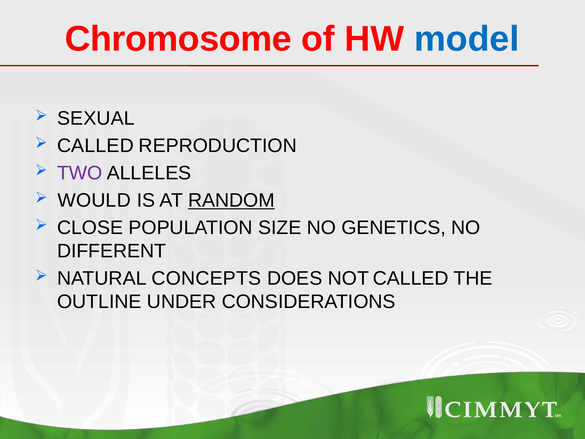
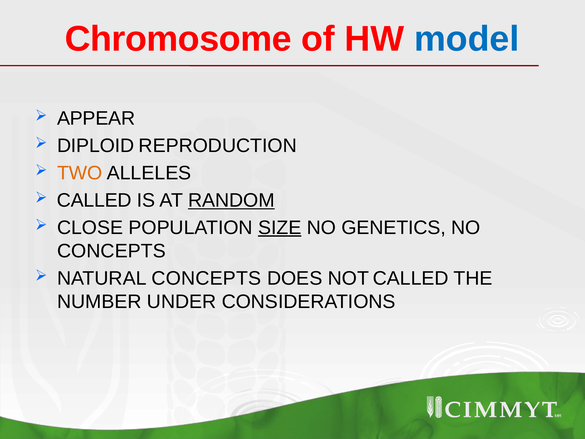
SEXUAL: SEXUAL -> APPEAR (96, 118)
CALLED: CALLED -> DIPLOID (96, 146)
TWO colour: purple -> orange (80, 173)
WOULD: WOULD -> CALLED (94, 200)
SIZE underline: none -> present (280, 228)
DIFFERENT: DIFFERENT -> CONCEPTS (111, 251)
OUTLINE: OUTLINE -> NUMBER (99, 302)
